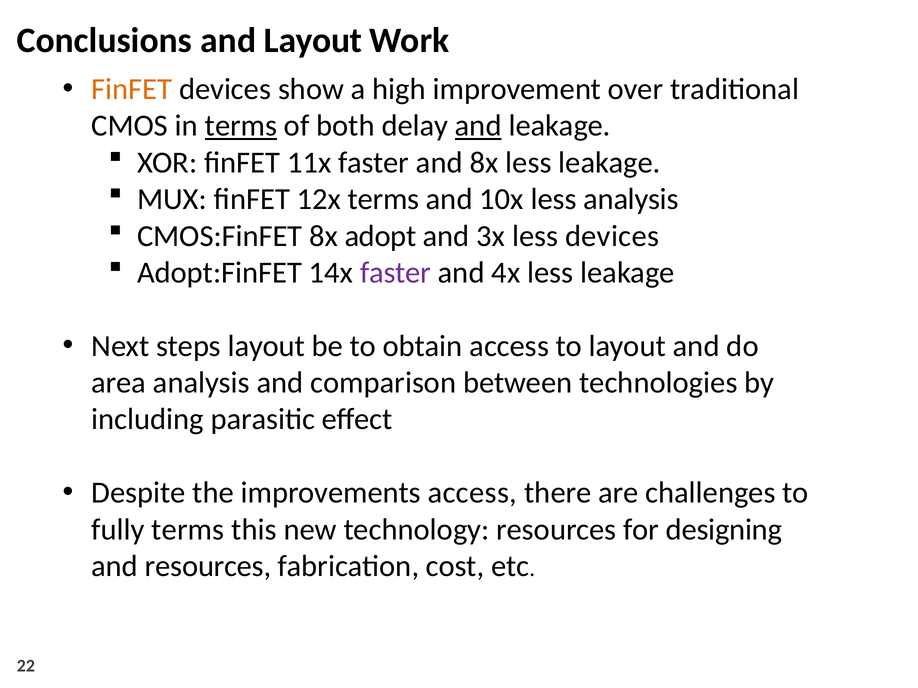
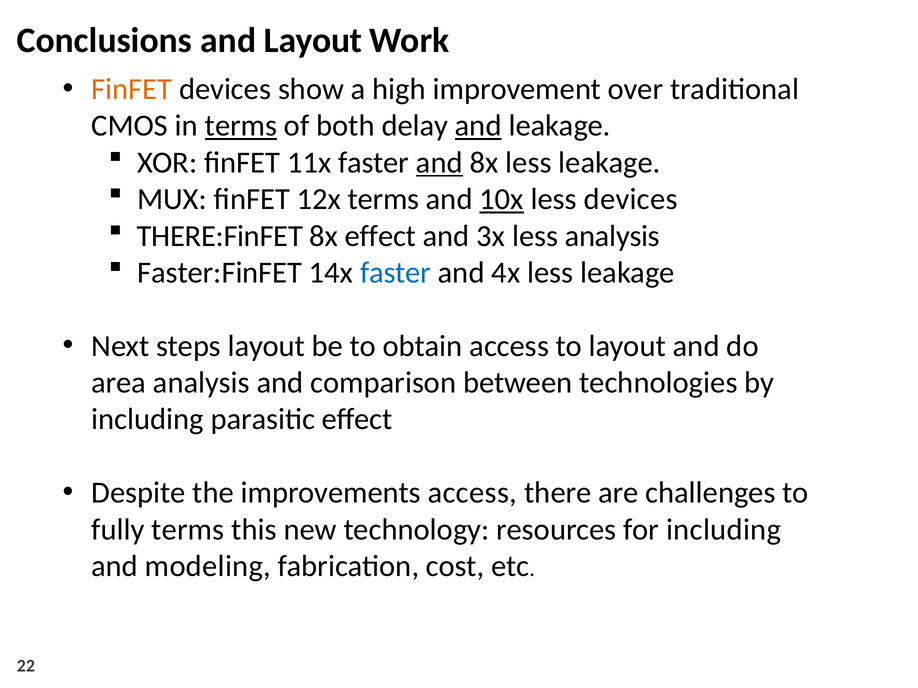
and underline: none -> present (439, 163)
10x underline: none -> present (502, 199)
less analysis: analysis -> devices (631, 199)
CMOS:FinFET: CMOS:FinFET -> THERE:FinFET (220, 236)
8x adopt: adopt -> effect (380, 236)
less devices: devices -> analysis (612, 236)
Adopt:FinFET: Adopt:FinFET -> Faster:FinFET (220, 273)
faster colour: purple -> blue (396, 273)
for designing: designing -> including (724, 530)
and resources: resources -> modeling (208, 567)
